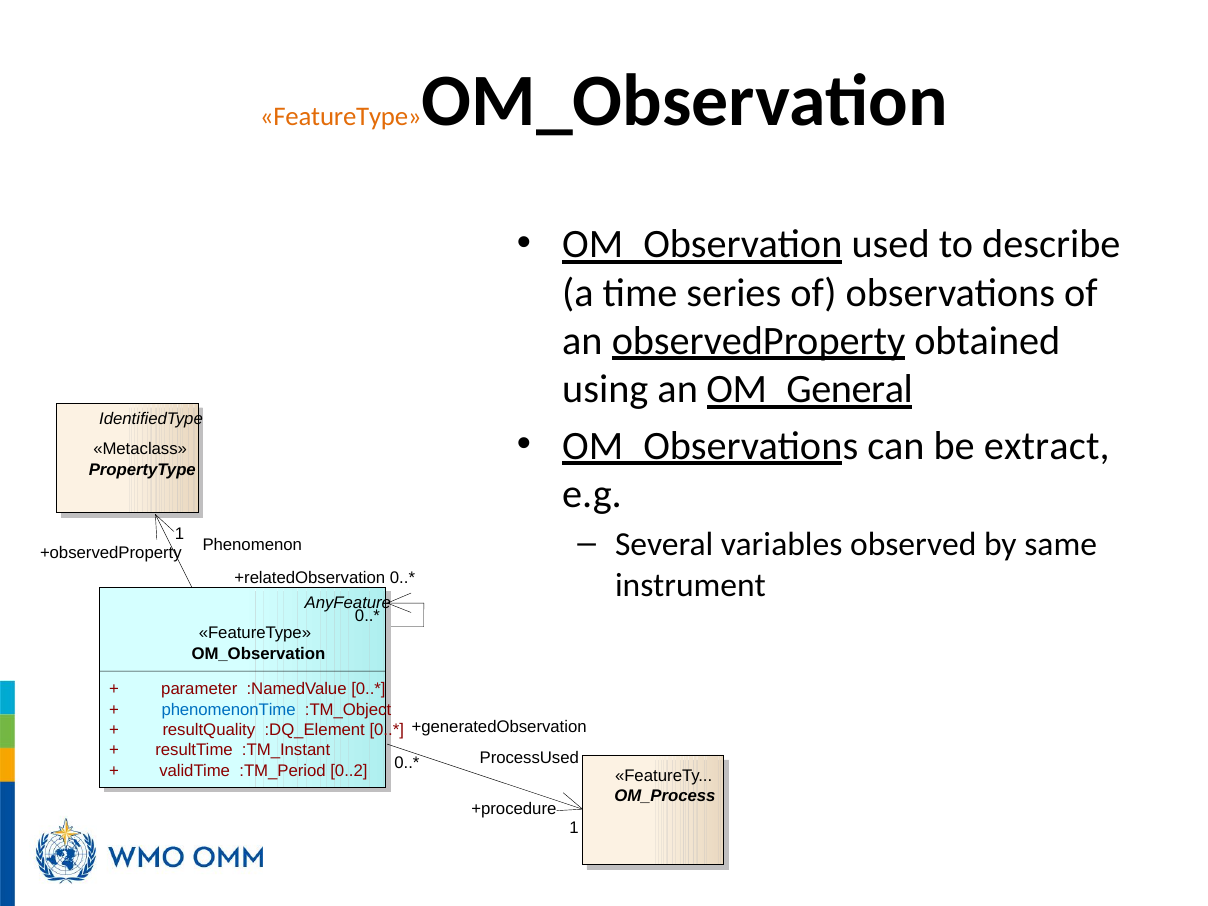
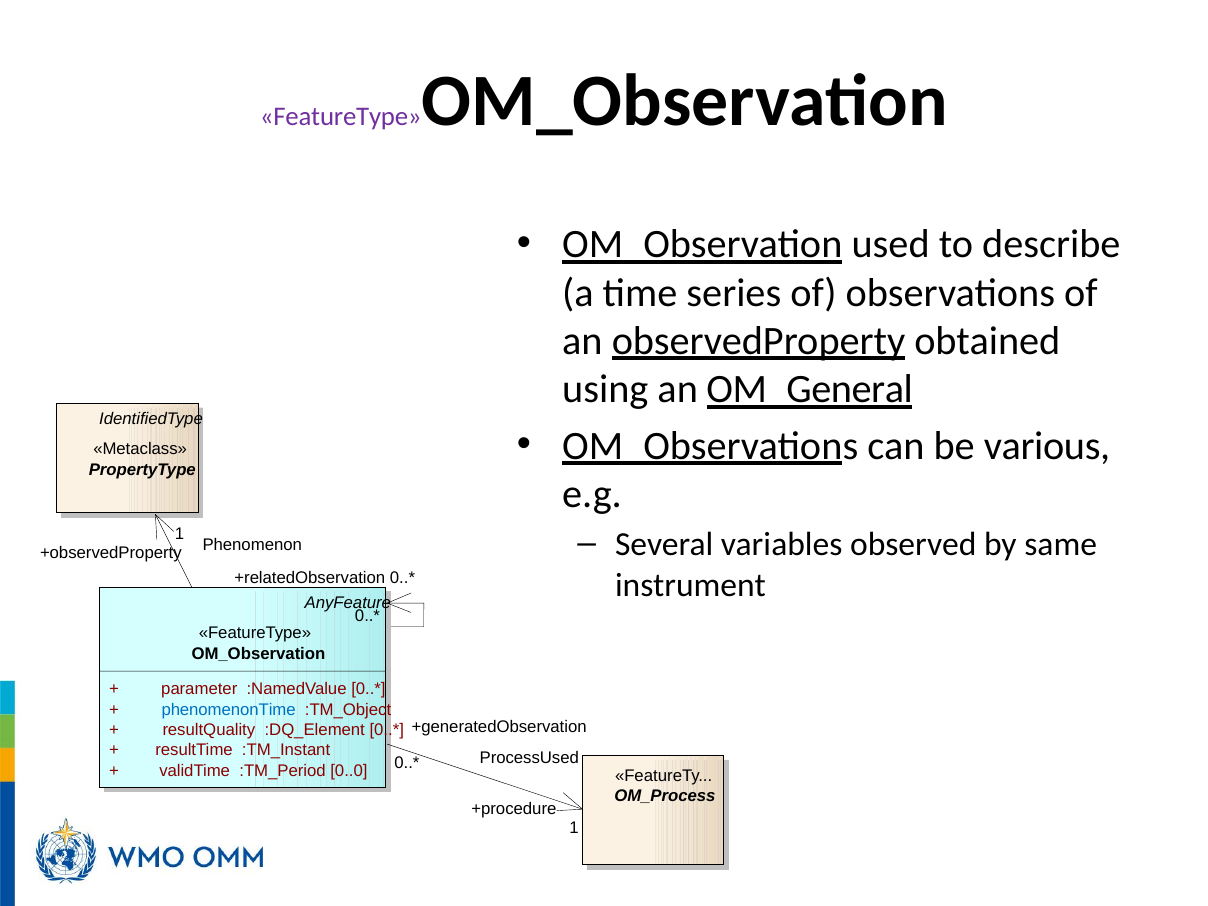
FeatureType colour: orange -> purple (341, 116)
extract: extract -> various (1047, 446)
0..2: 0..2 -> 0..0 (349, 771)
